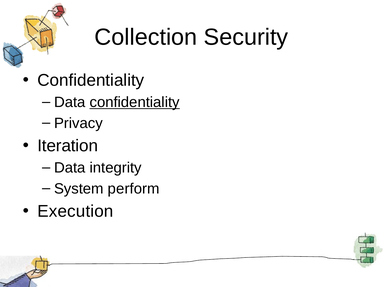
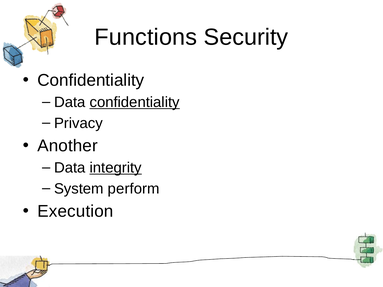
Collection: Collection -> Functions (146, 37)
Iteration: Iteration -> Another (68, 146)
integrity underline: none -> present (116, 168)
